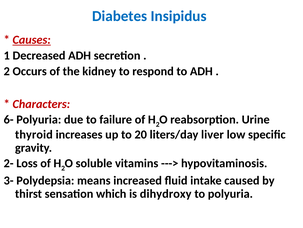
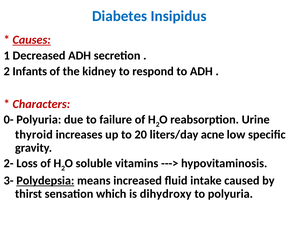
Occurs: Occurs -> Infants (30, 71)
6-: 6- -> 0- (9, 119)
liver: liver -> acne (213, 134)
Polydepsia underline: none -> present (45, 180)
